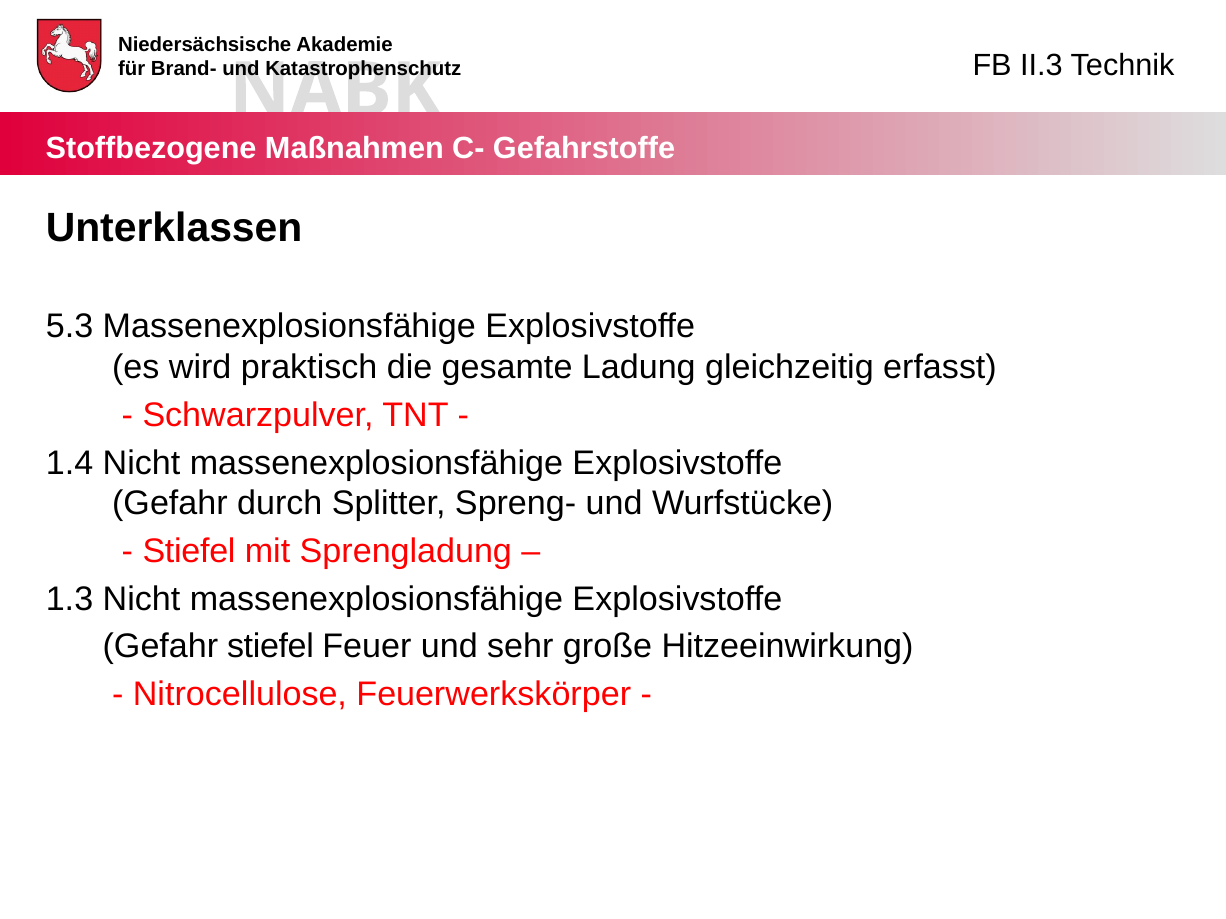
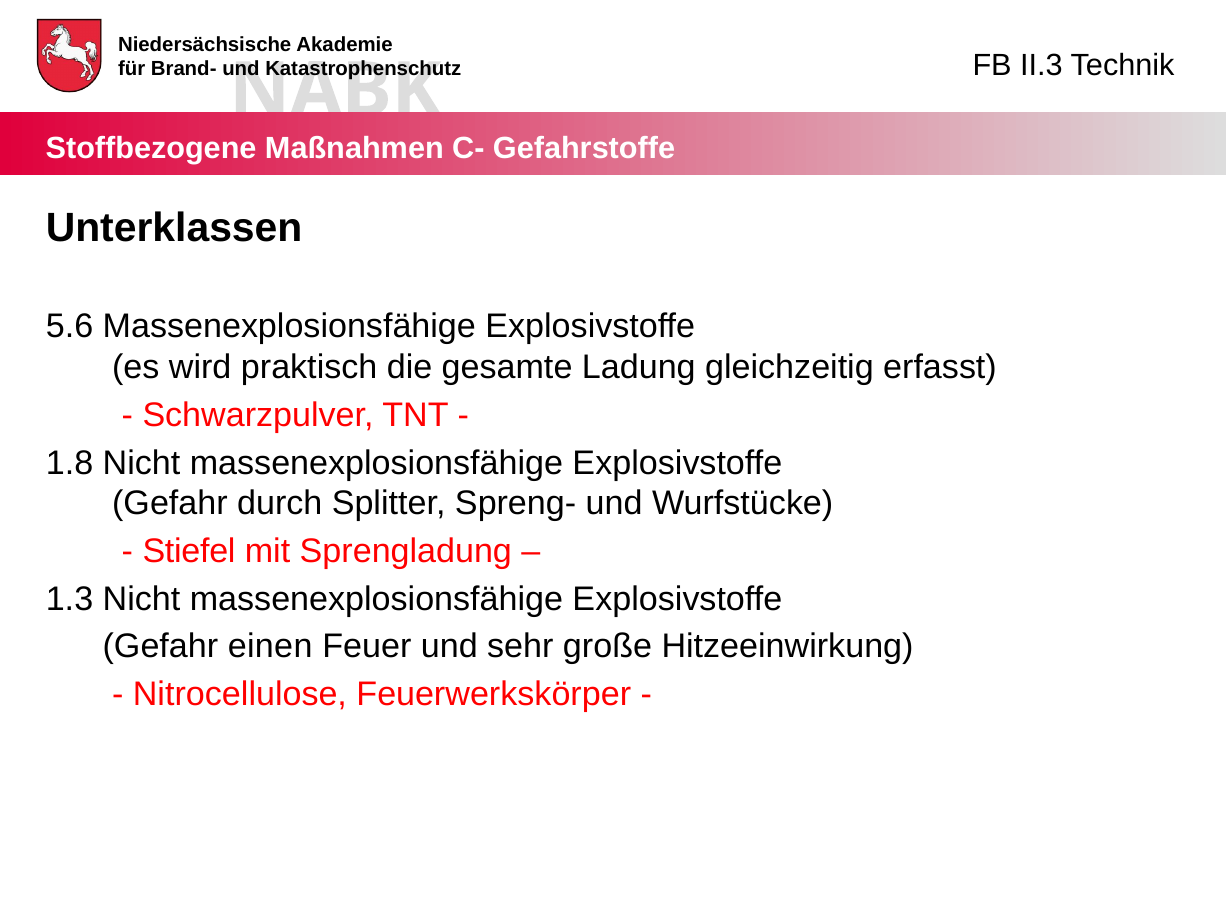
5.3: 5.3 -> 5.6 (70, 327)
1.4: 1.4 -> 1.8 (70, 463)
Gefahr stiefel: stiefel -> einen (270, 647)
